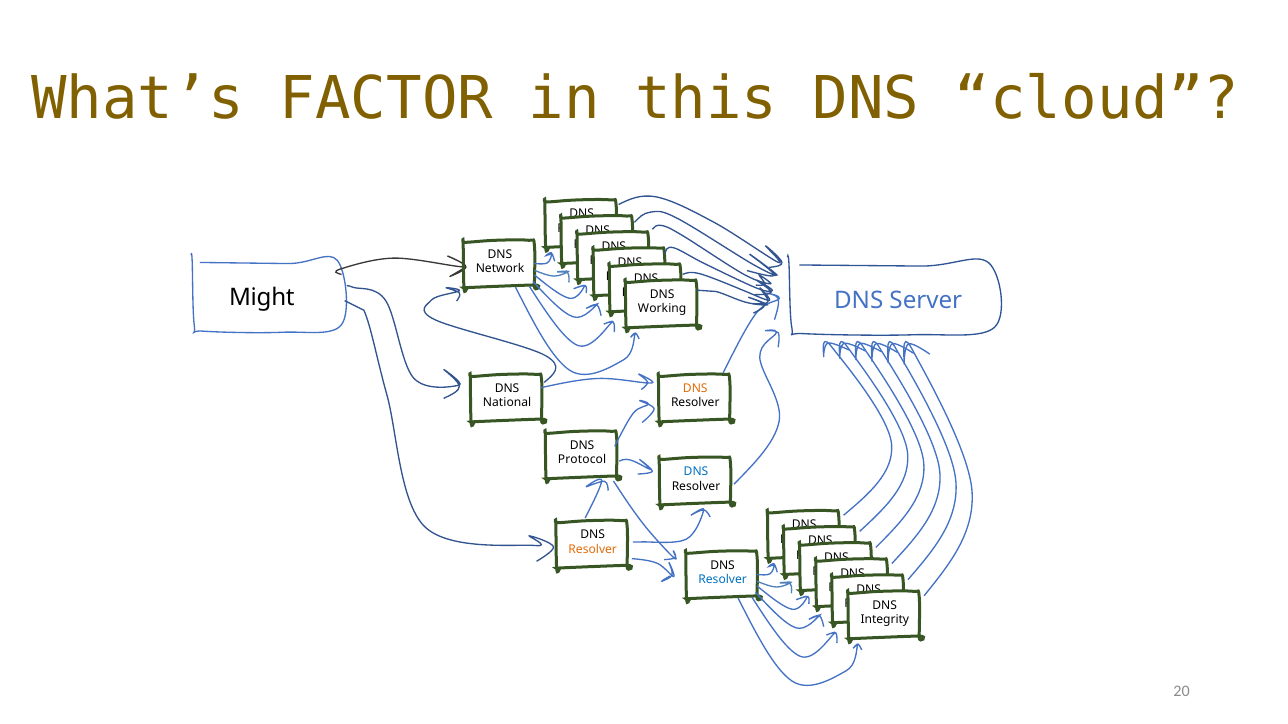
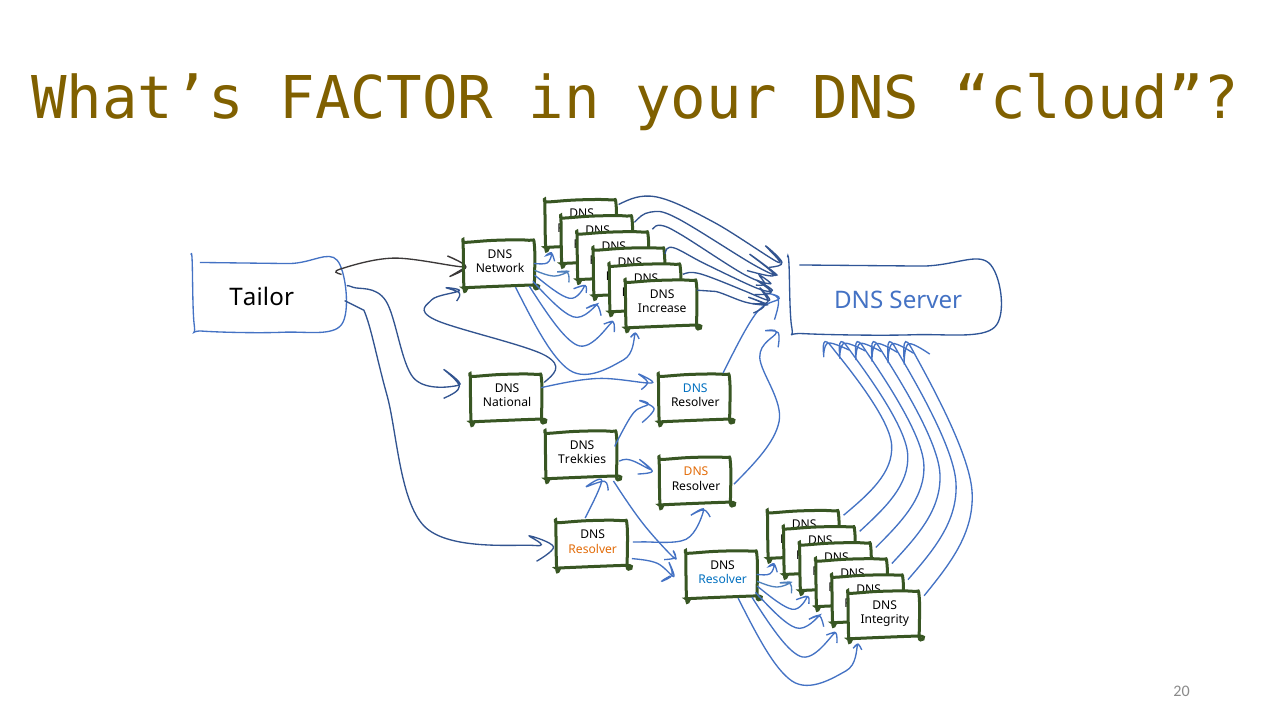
this: this -> your (706, 99)
Might: Might -> Tailor (262, 298)
Working: Working -> Increase (662, 309)
DNS colour: orange -> blue (695, 389)
Protocol: Protocol -> Trekkies (582, 460)
DNS colour: blue -> orange (696, 472)
